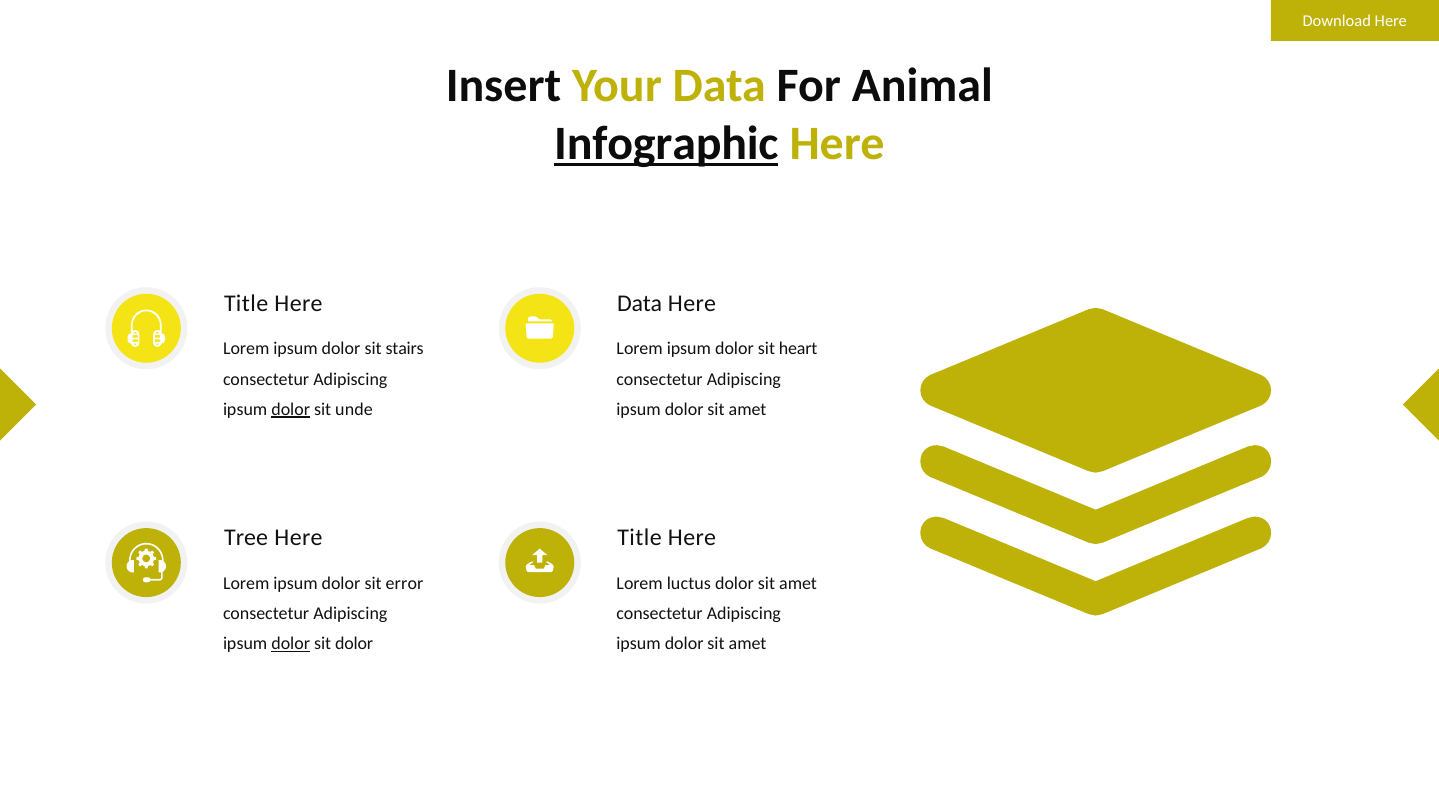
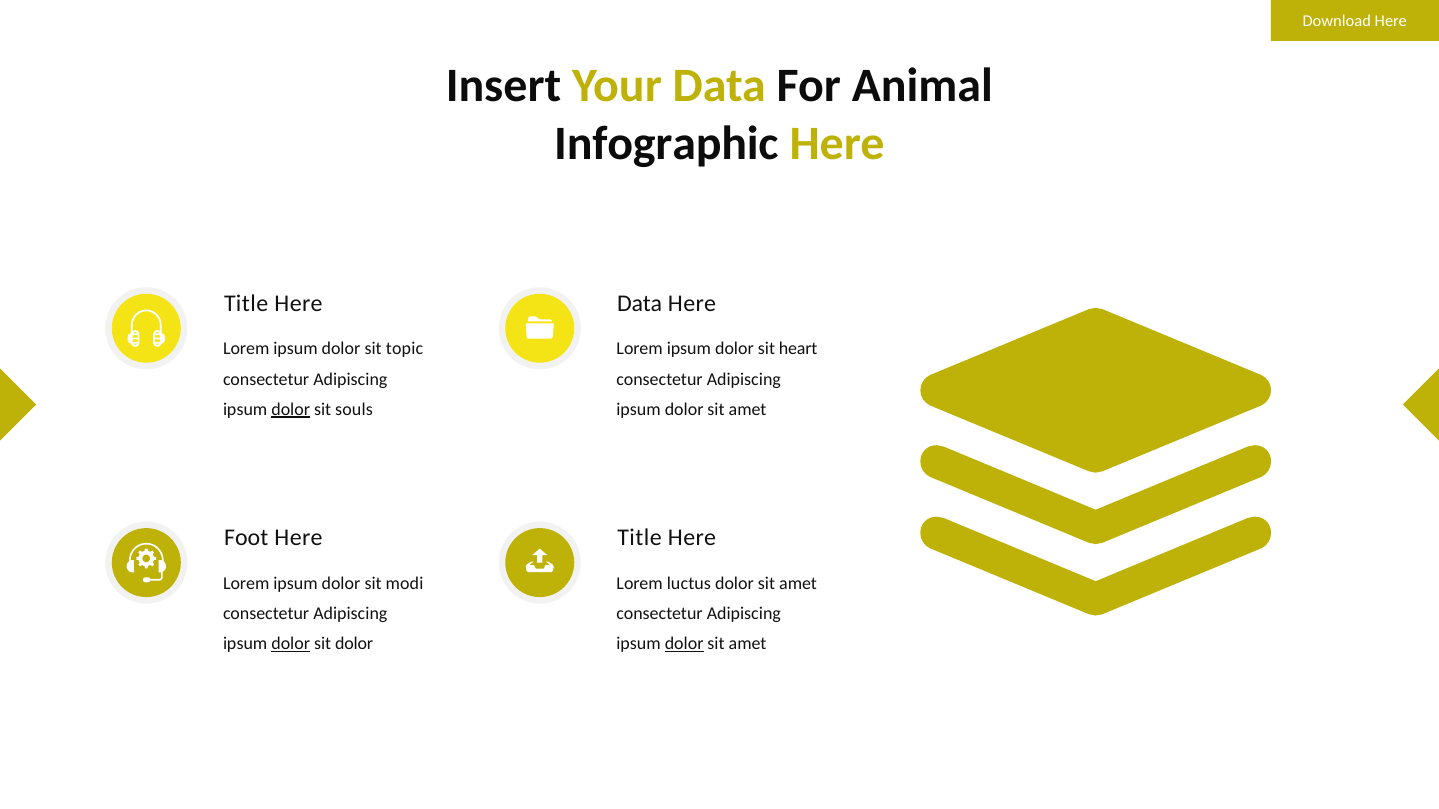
Infographic underline: present -> none (666, 144)
stairs: stairs -> topic (404, 349)
unde: unde -> souls (354, 409)
Tree: Tree -> Foot (246, 538)
error: error -> modi (405, 584)
dolor underline: none -> present (684, 644)
